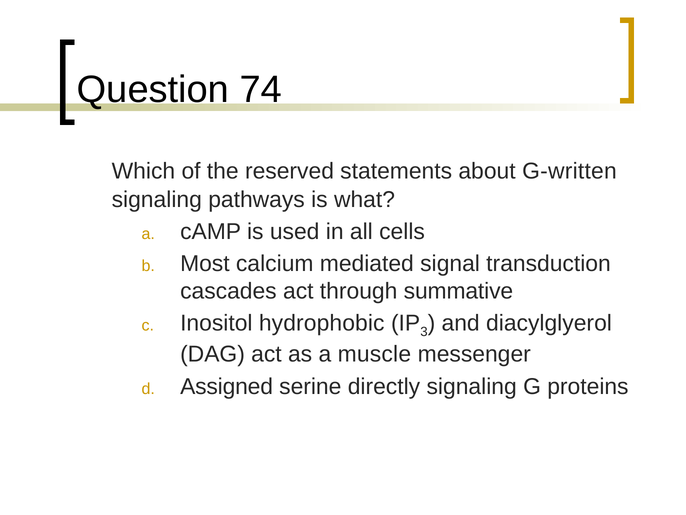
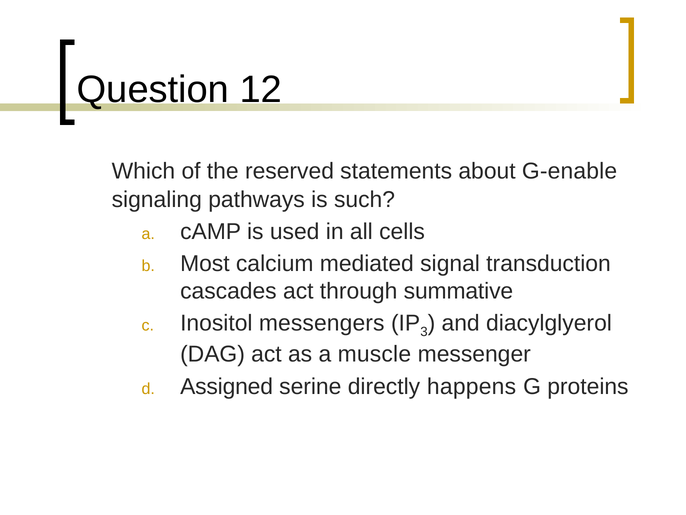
74: 74 -> 12 (261, 90)
G-written: G-written -> G-enable (570, 171)
what: what -> such (364, 199)
hydrophobic: hydrophobic -> messengers (322, 323)
directly signaling: signaling -> happens (472, 386)
